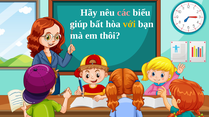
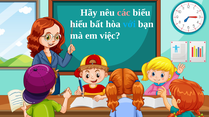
giúp: giúp -> hiểu (79, 24)
với colour: yellow -> light blue (129, 24)
thôi: thôi -> việc (110, 36)
